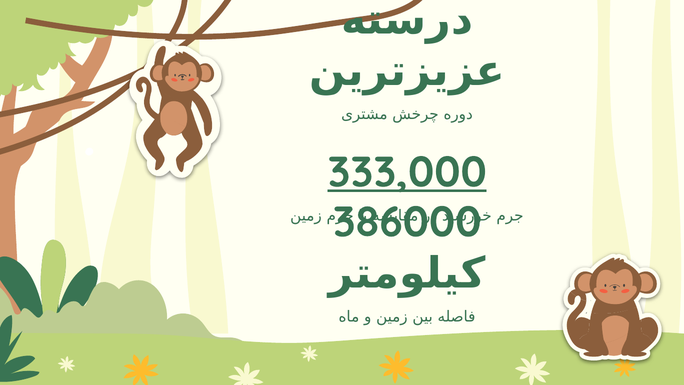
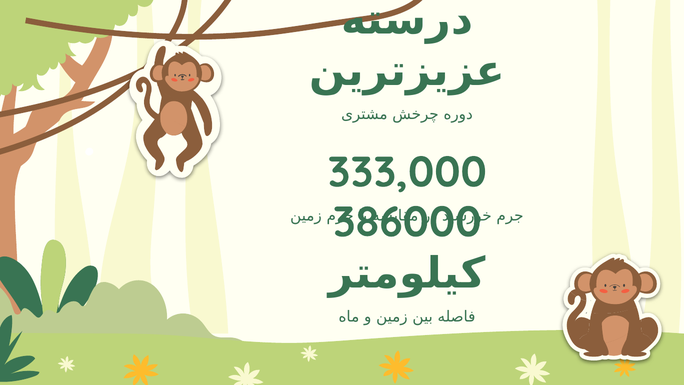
333,000 underline: present -> none (407, 172)
